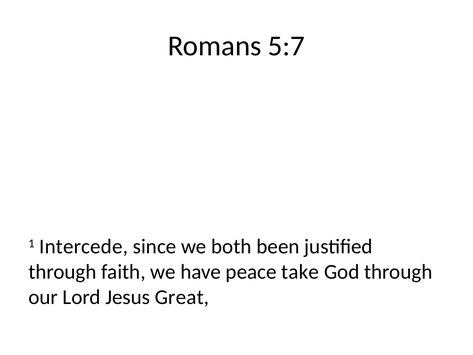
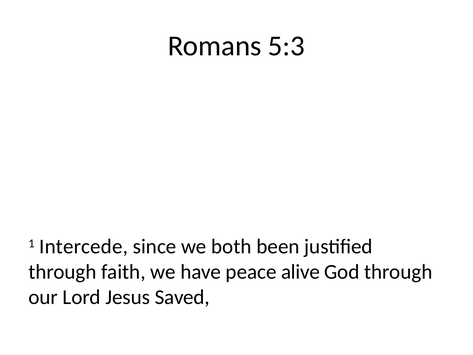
5:7: 5:7 -> 5:3 (286, 46)
take: take -> alive (300, 272)
Great: Great -> Saved (182, 297)
